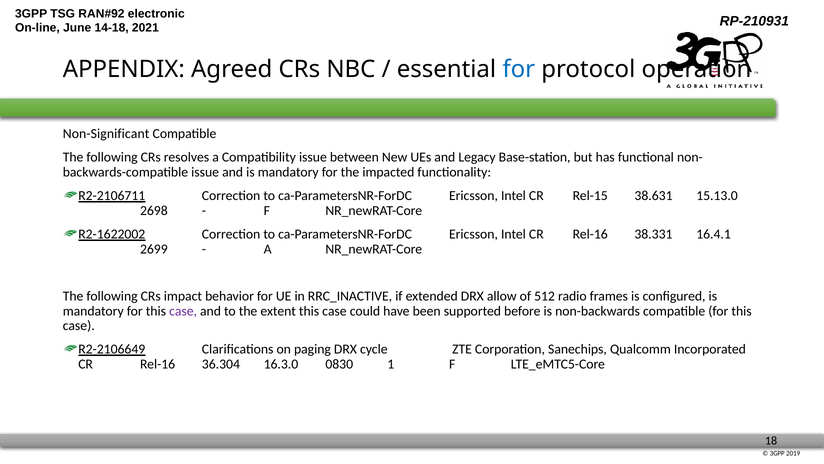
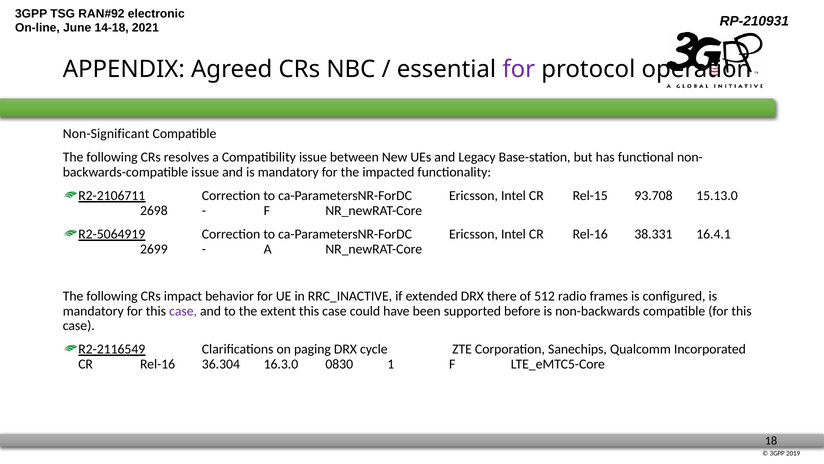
for colour: blue -> purple (519, 69)
38.631: 38.631 -> 93.708 (654, 196)
R2-1622002: R2-1622002 -> R2-5064919 (112, 234)
allow: allow -> there (502, 296)
R2-2106649: R2-2106649 -> R2-2116549 (112, 349)
